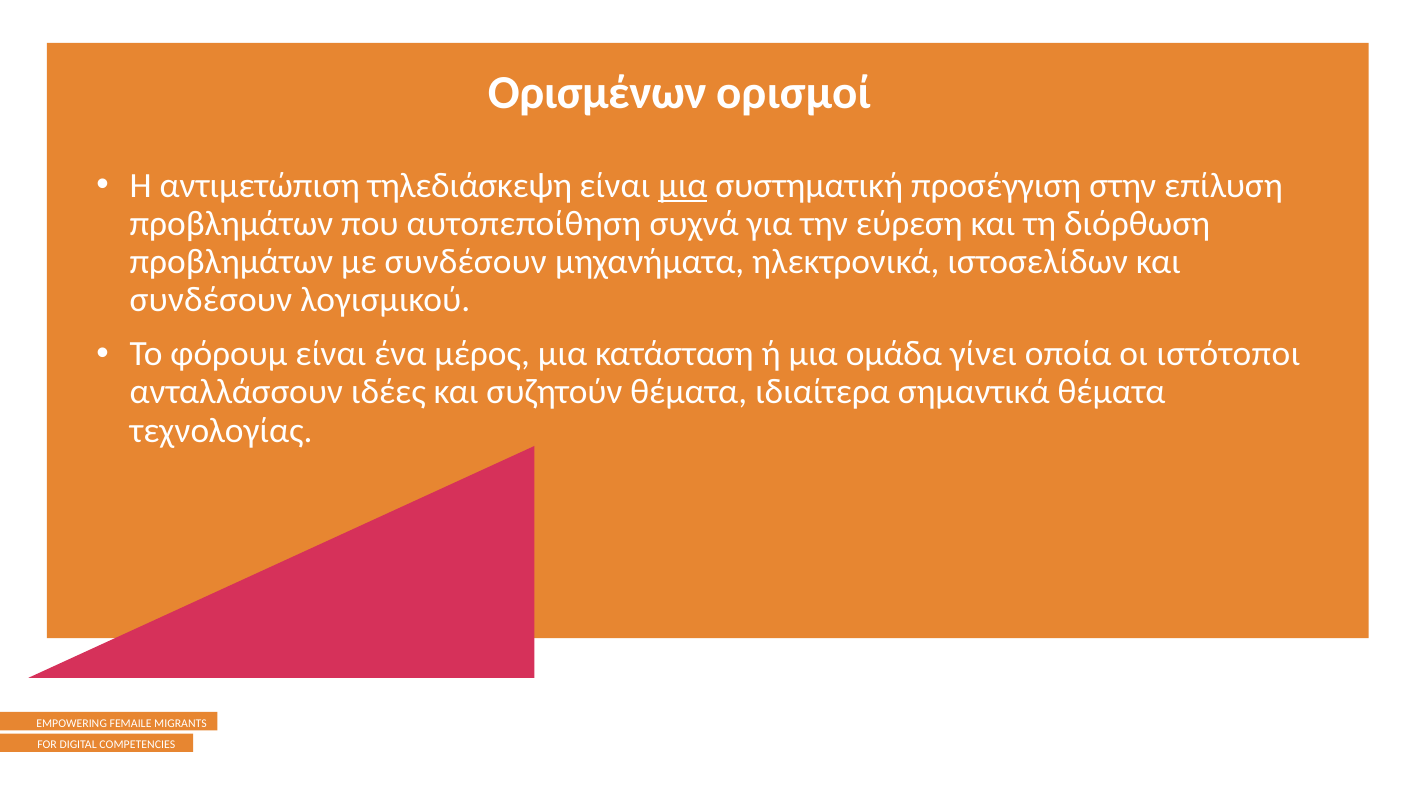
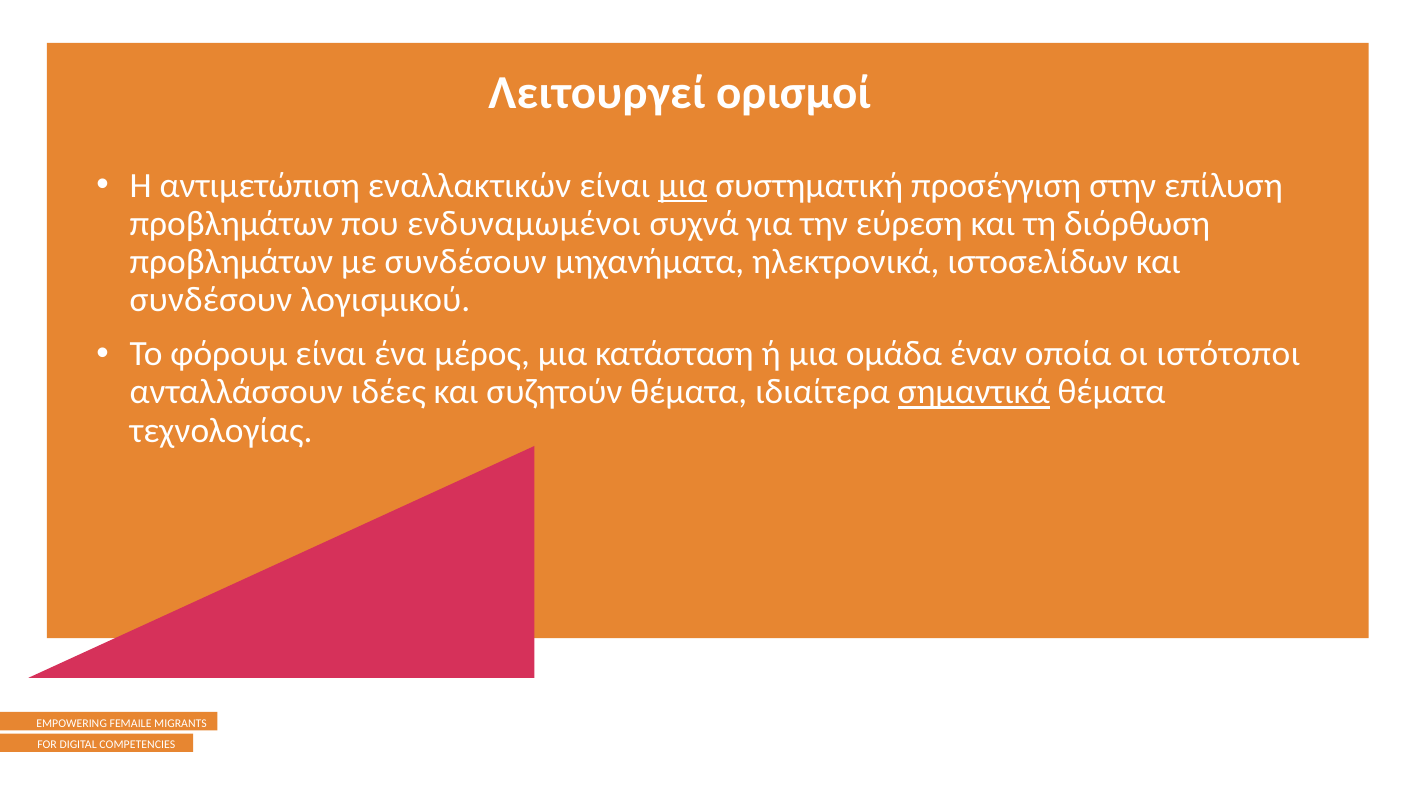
Ορισμένων: Ορισμένων -> Λειτουργεί (597, 93)
τηλεδιάσκεψη: τηλεδιάσκεψη -> εναλλακτικών (469, 185)
αυτοπεποίθηση: αυτοπεποίθηση -> ενδυναμωμένοι (524, 224)
γίνει: γίνει -> έναν (984, 354)
σημαντικά underline: none -> present (974, 392)
